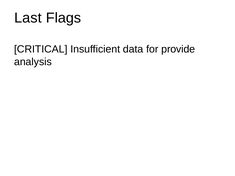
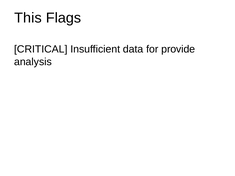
Last: Last -> This (28, 18)
